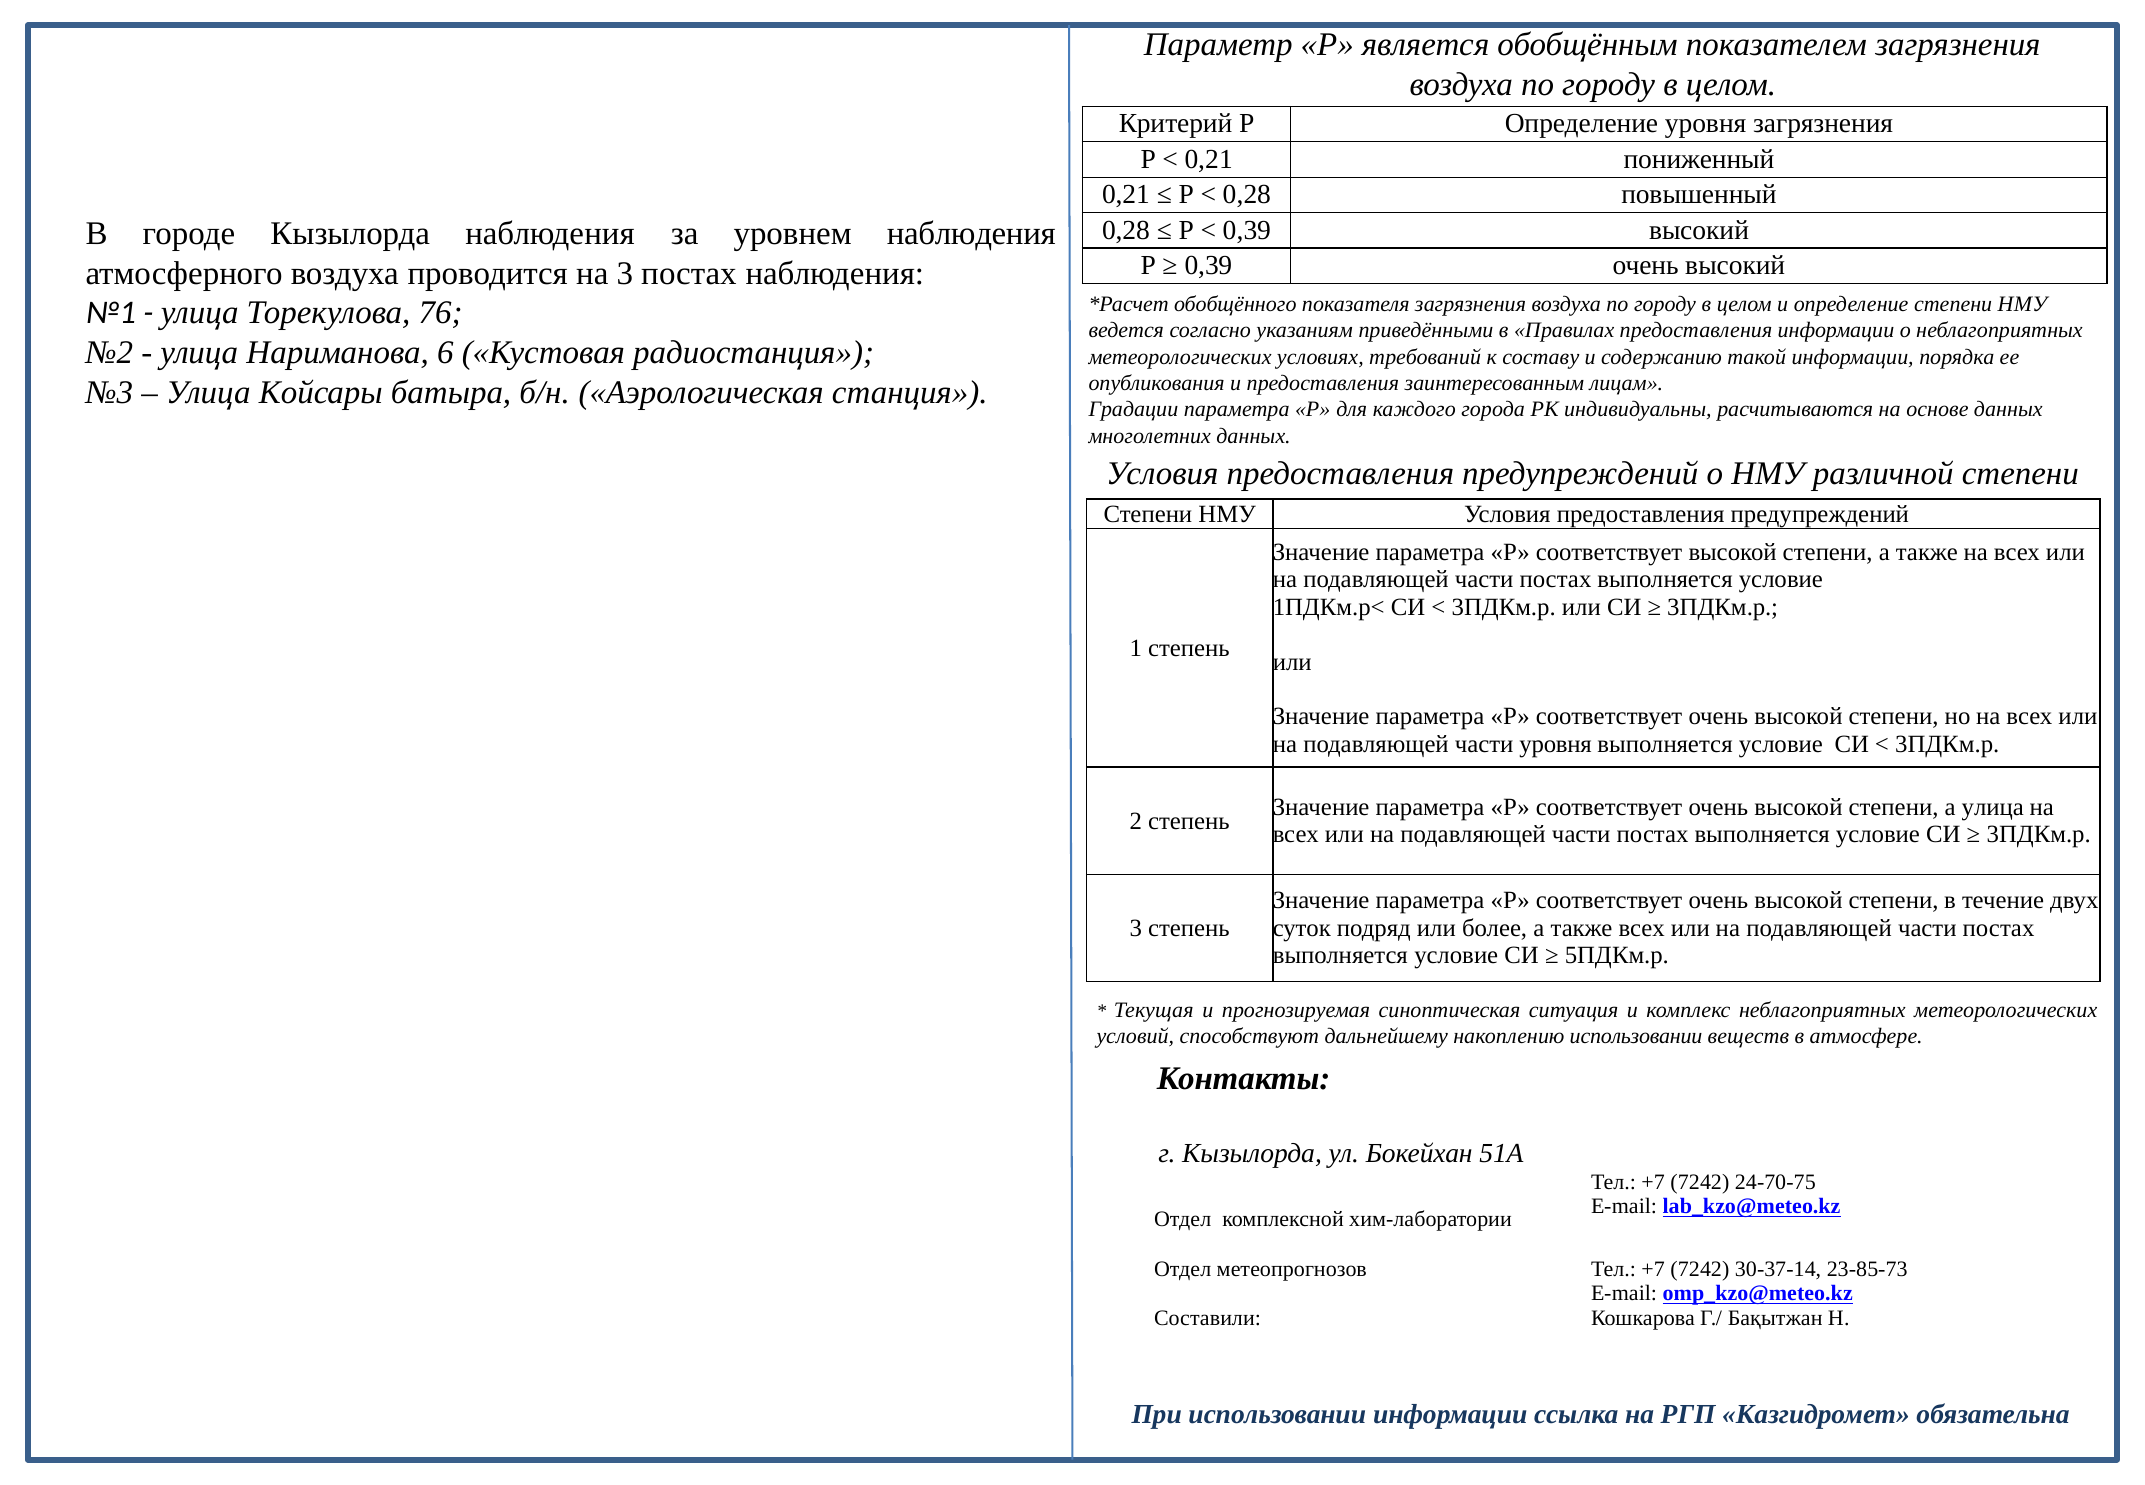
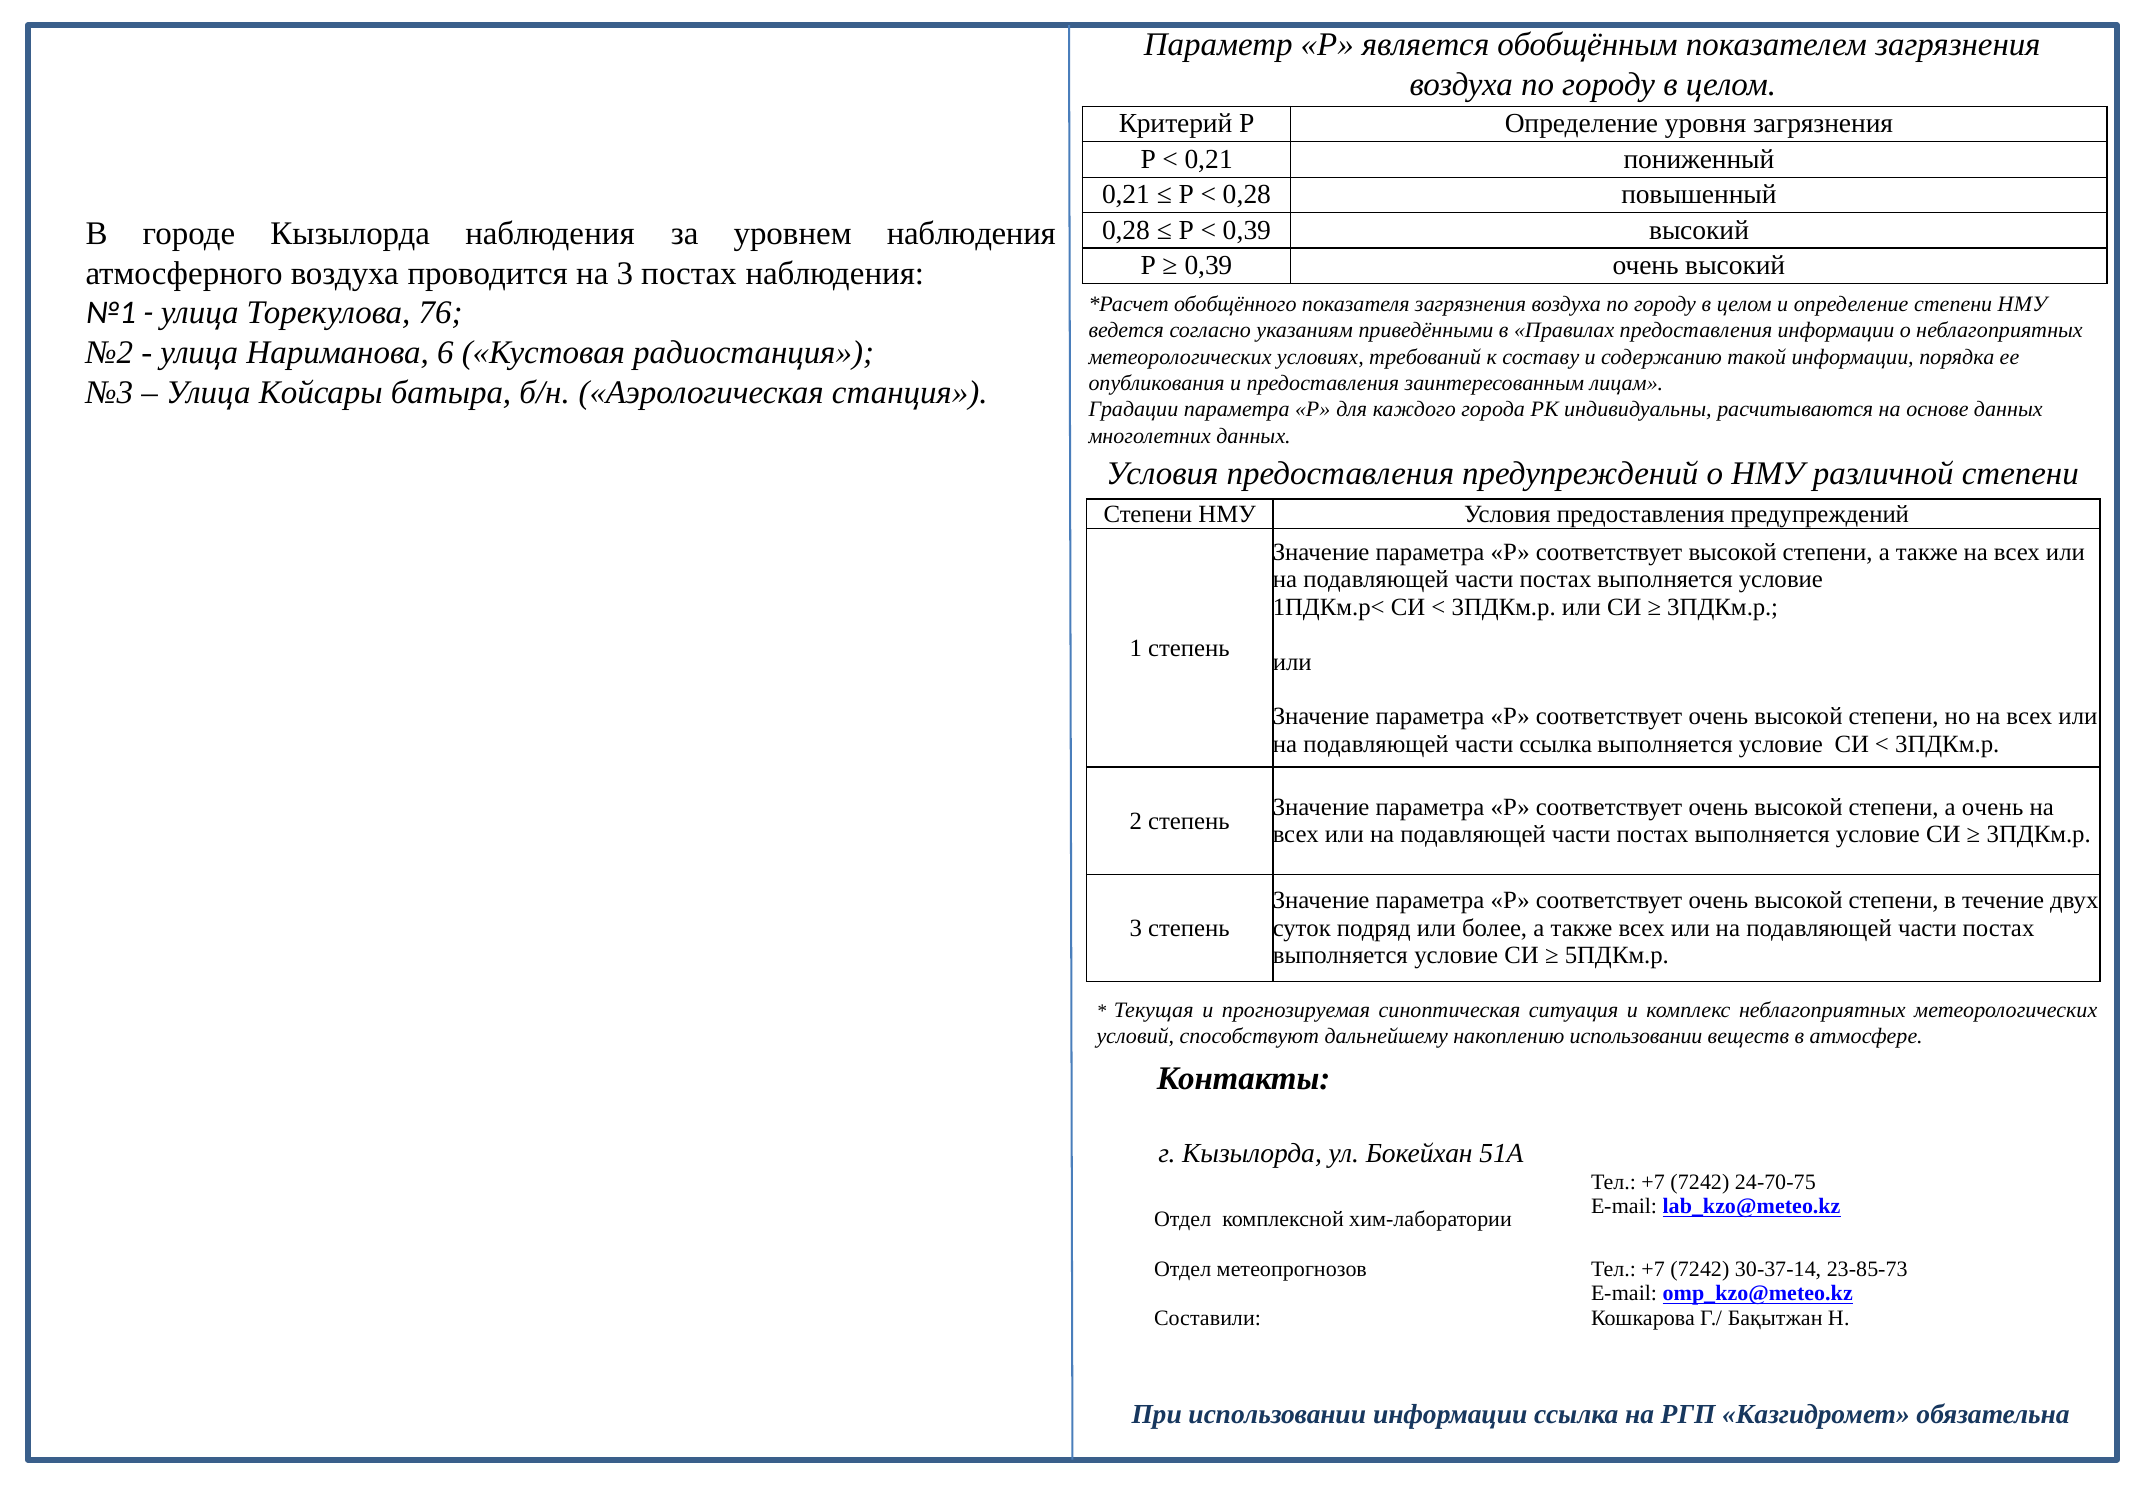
части уровня: уровня -> ссылка (1556, 744)
а улица: улица -> очень (1993, 807)
